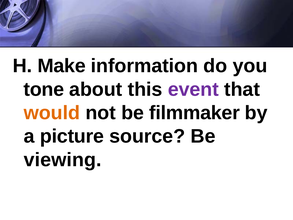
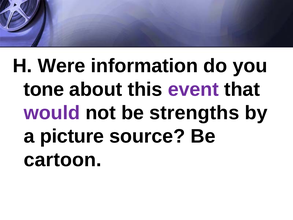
Make: Make -> Were (61, 66)
would colour: orange -> purple (52, 113)
filmmaker: filmmaker -> strengths (194, 113)
viewing: viewing -> cartoon (63, 160)
